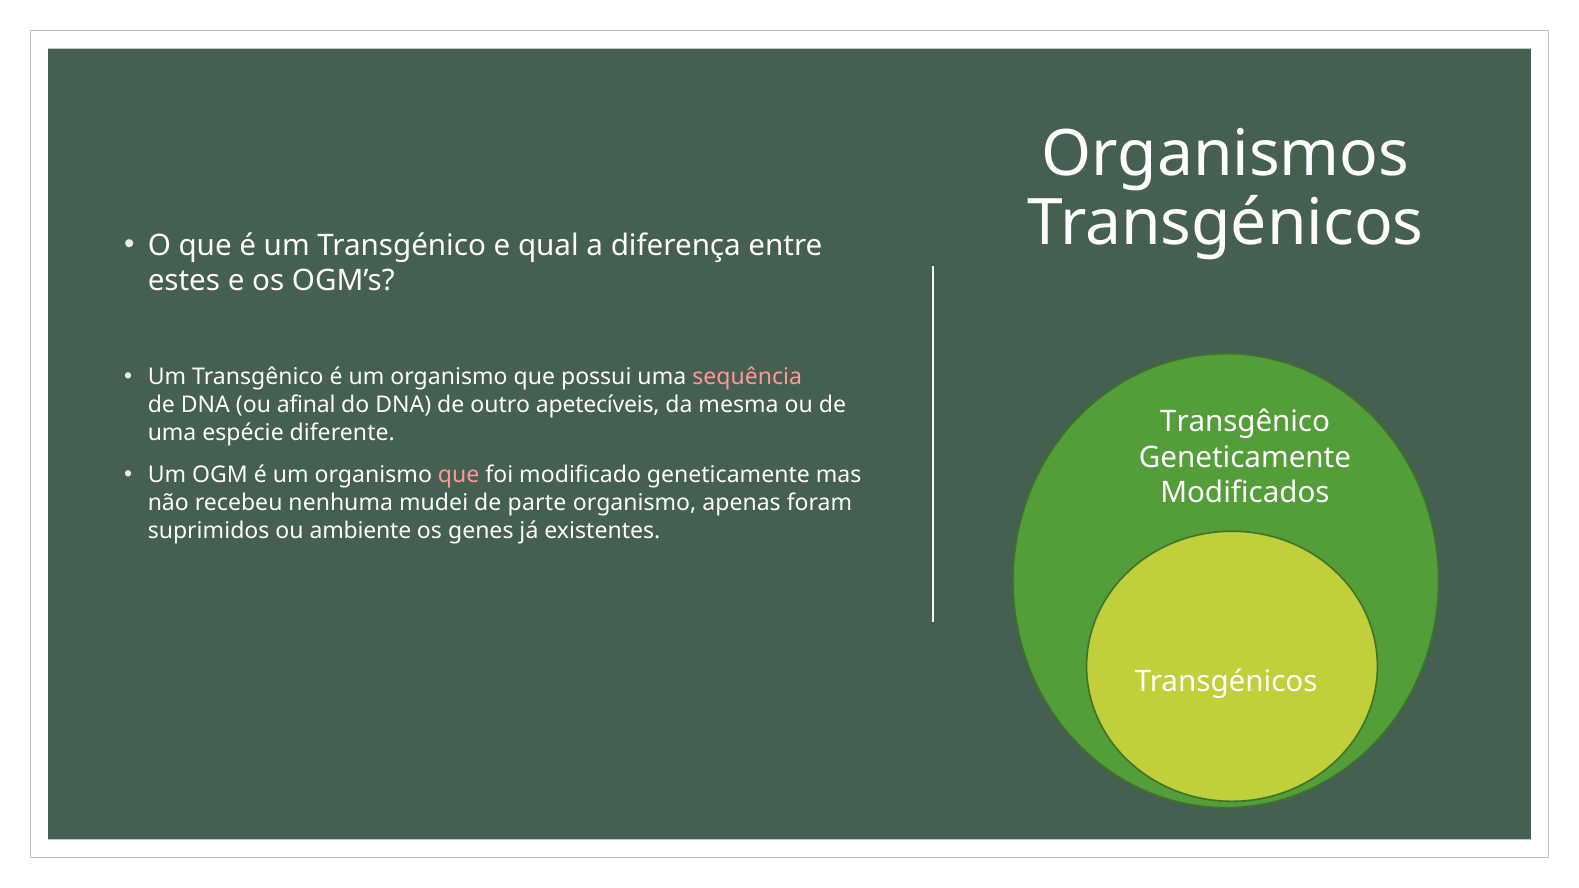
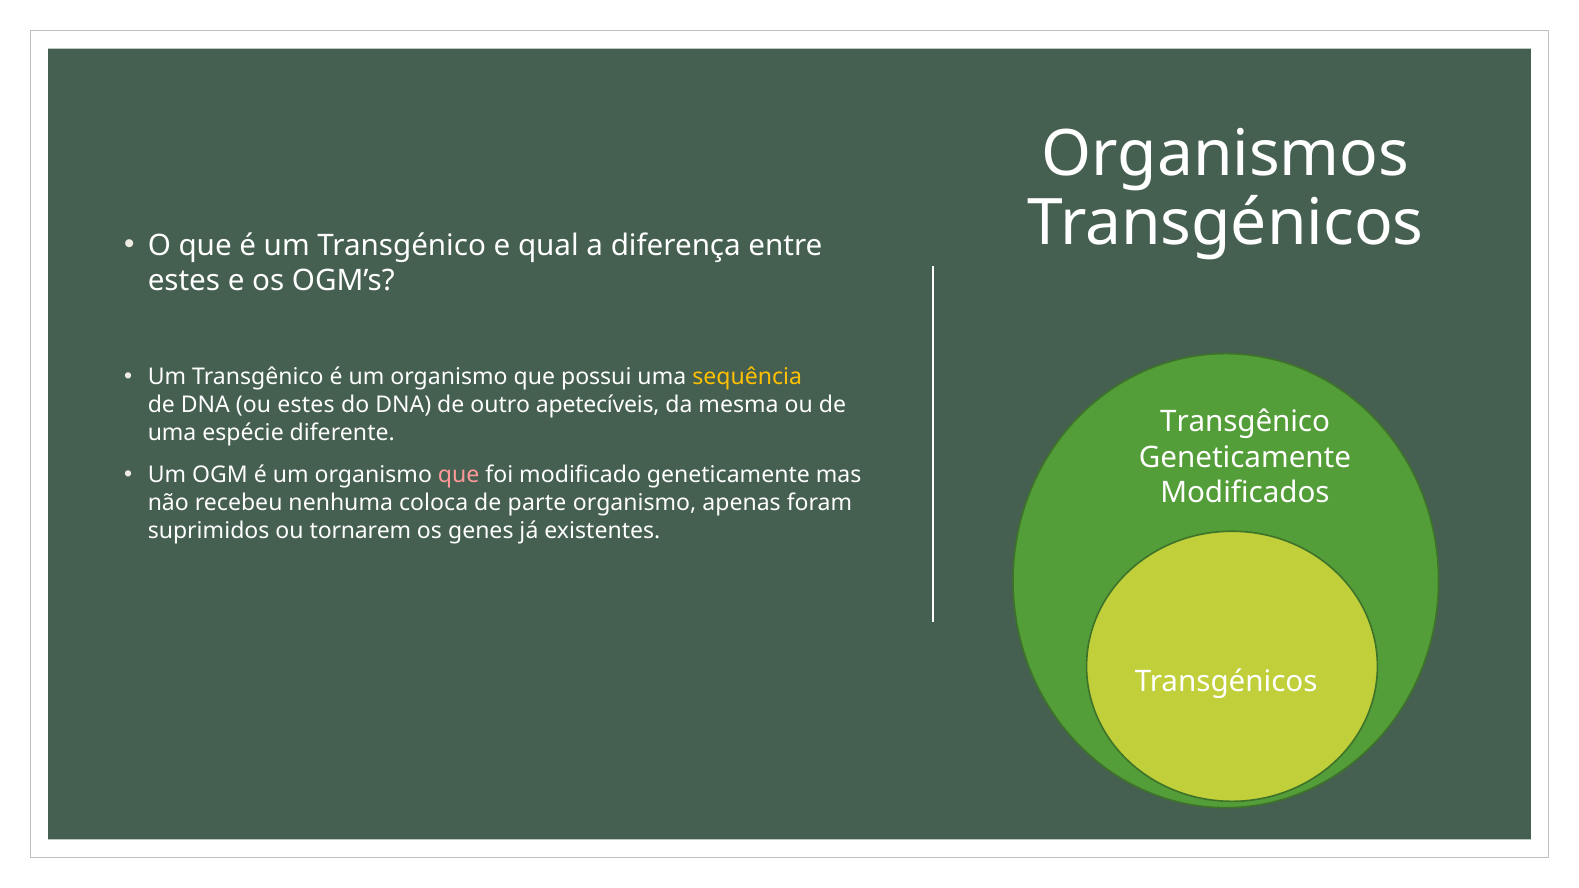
sequência colour: pink -> yellow (747, 377)
ou afinal: afinal -> estes (306, 405)
mudei: mudei -> coloca (434, 503)
ambiente: ambiente -> tornarem (360, 531)
